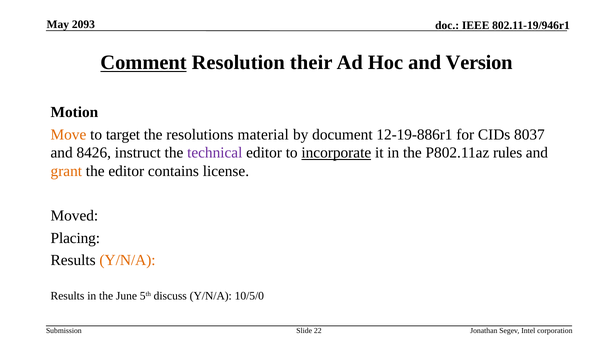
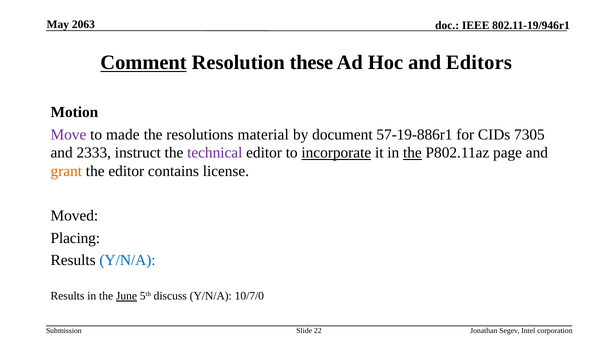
2093: 2093 -> 2063 (83, 24)
their: their -> these (311, 63)
Version: Version -> Editors (479, 63)
Move colour: orange -> purple (68, 134)
target: target -> made (123, 134)
12-19-886r1: 12-19-886r1 -> 57-19-886r1 (414, 134)
8037: 8037 -> 7305 (529, 134)
8426: 8426 -> 2333 (94, 153)
the underline: none -> present (412, 153)
rules: rules -> page (508, 153)
Y/N/A colour: orange -> blue (128, 260)
June underline: none -> present (126, 296)
10/5/0: 10/5/0 -> 10/7/0 (249, 296)
